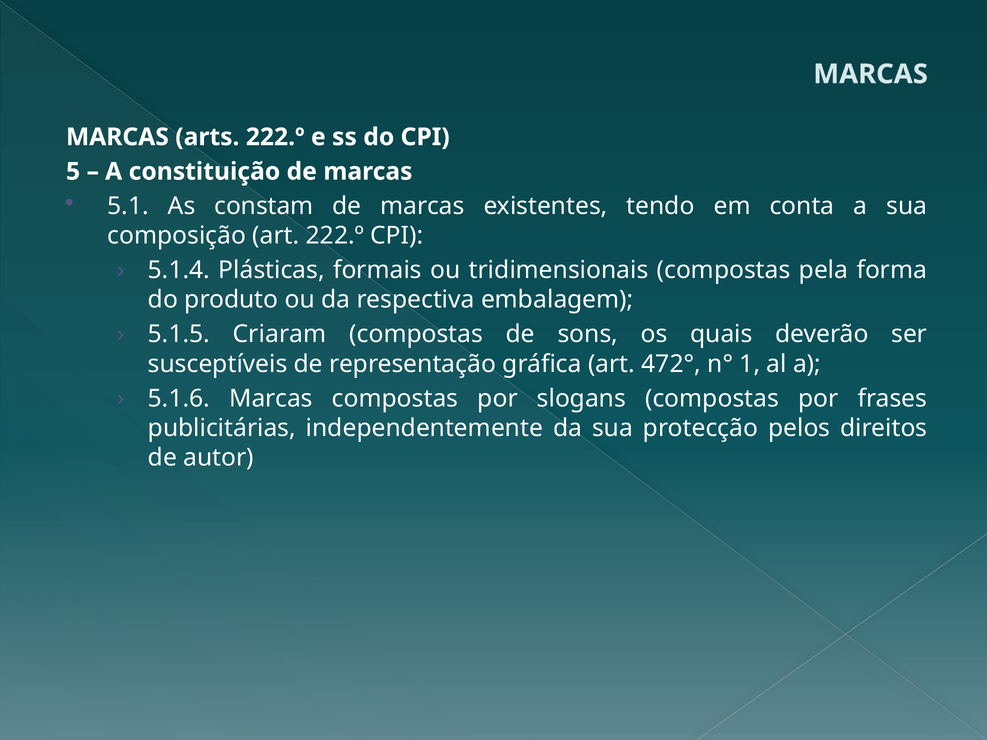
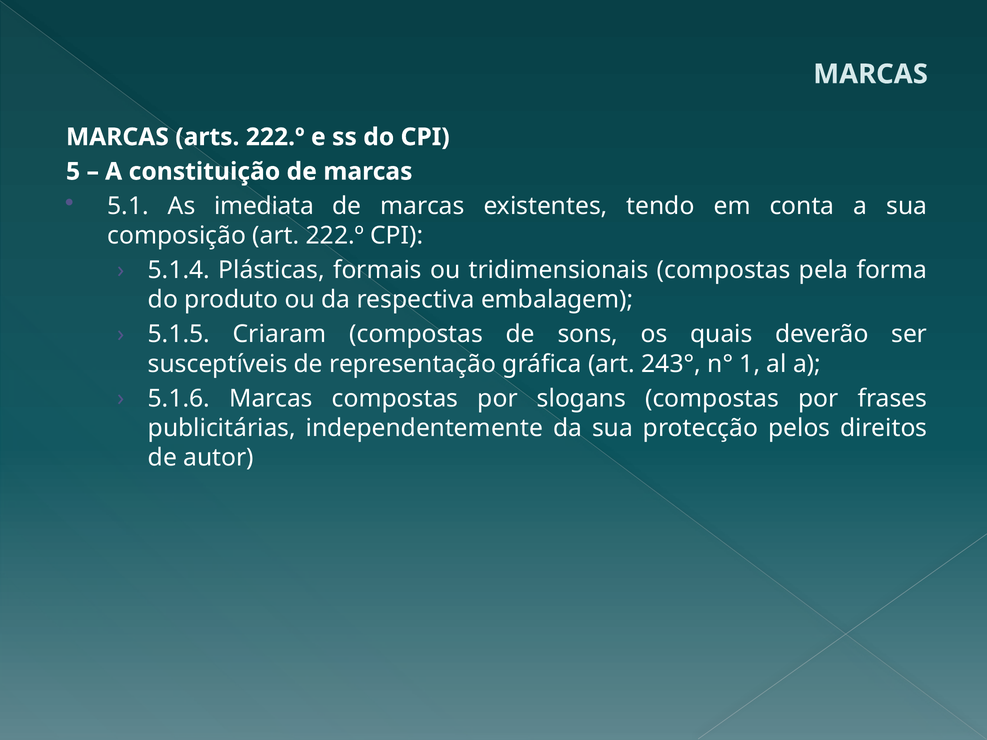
constam: constam -> imediata (264, 206)
472°: 472° -> 243° (671, 364)
